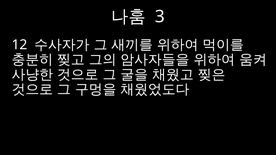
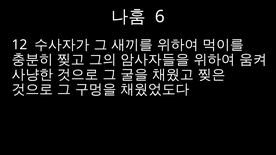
3: 3 -> 6 (160, 17)
